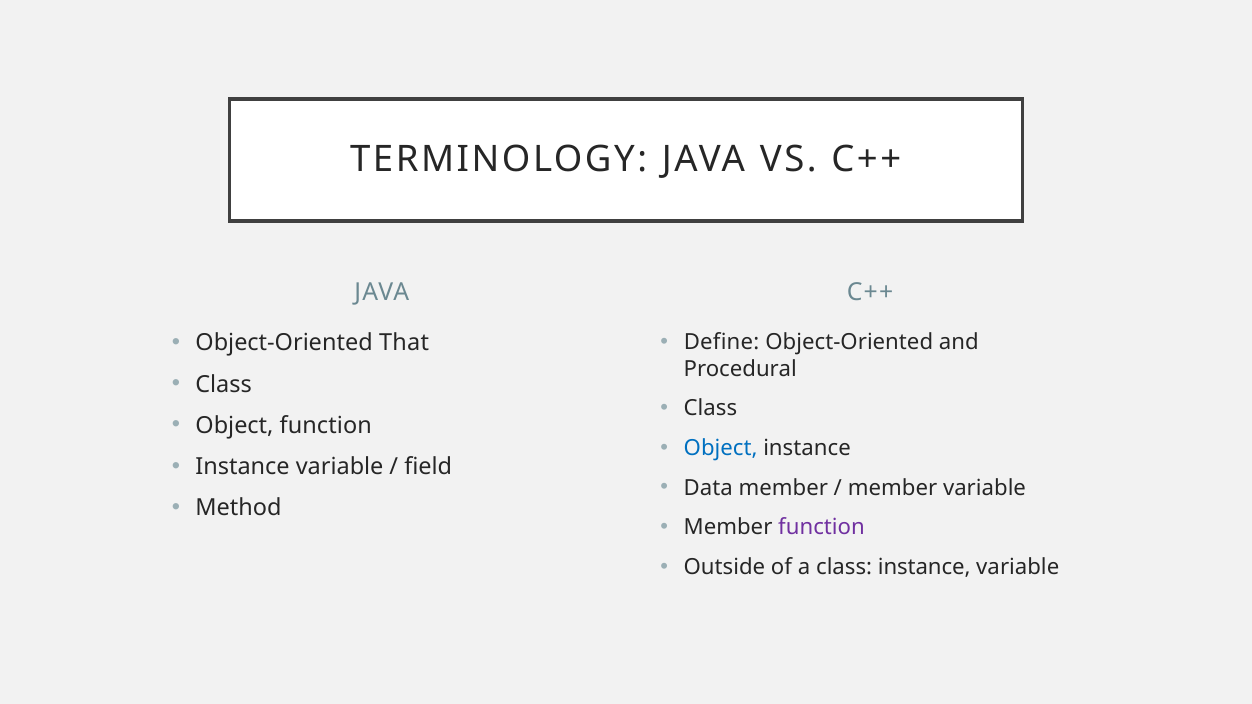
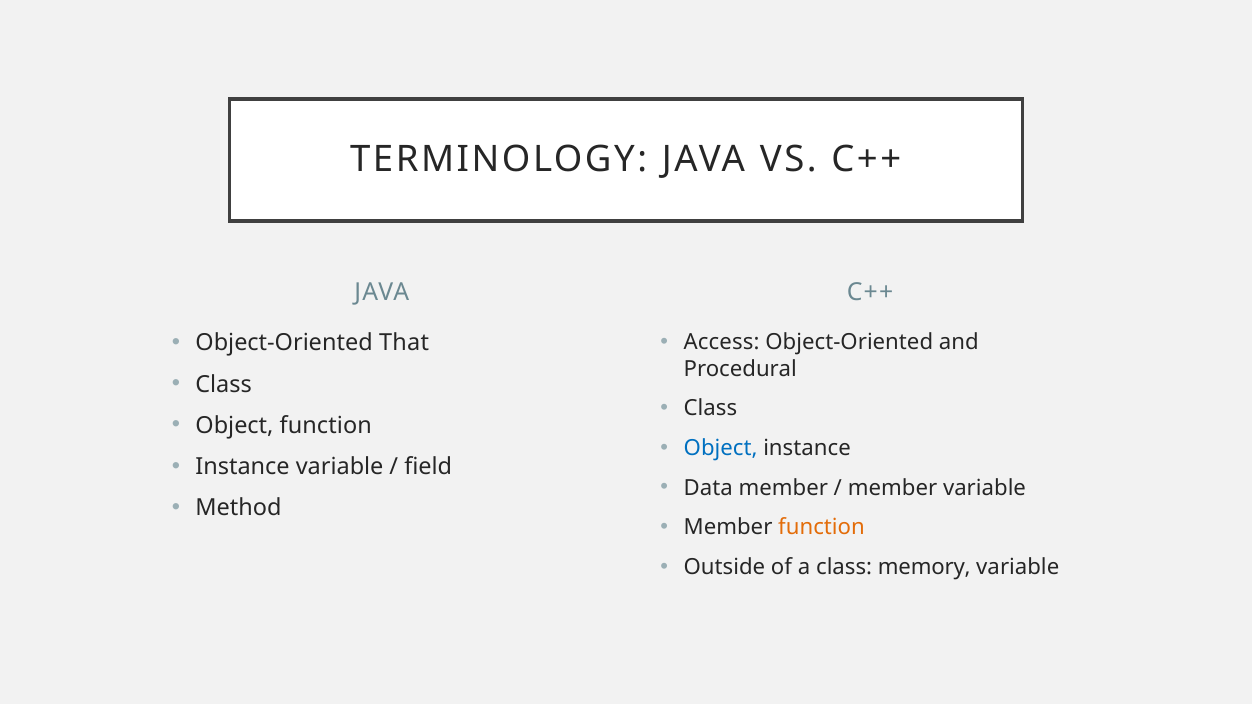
Define: Define -> Access (722, 342)
function colour: purple -> orange (822, 528)
class instance: instance -> memory (924, 567)
